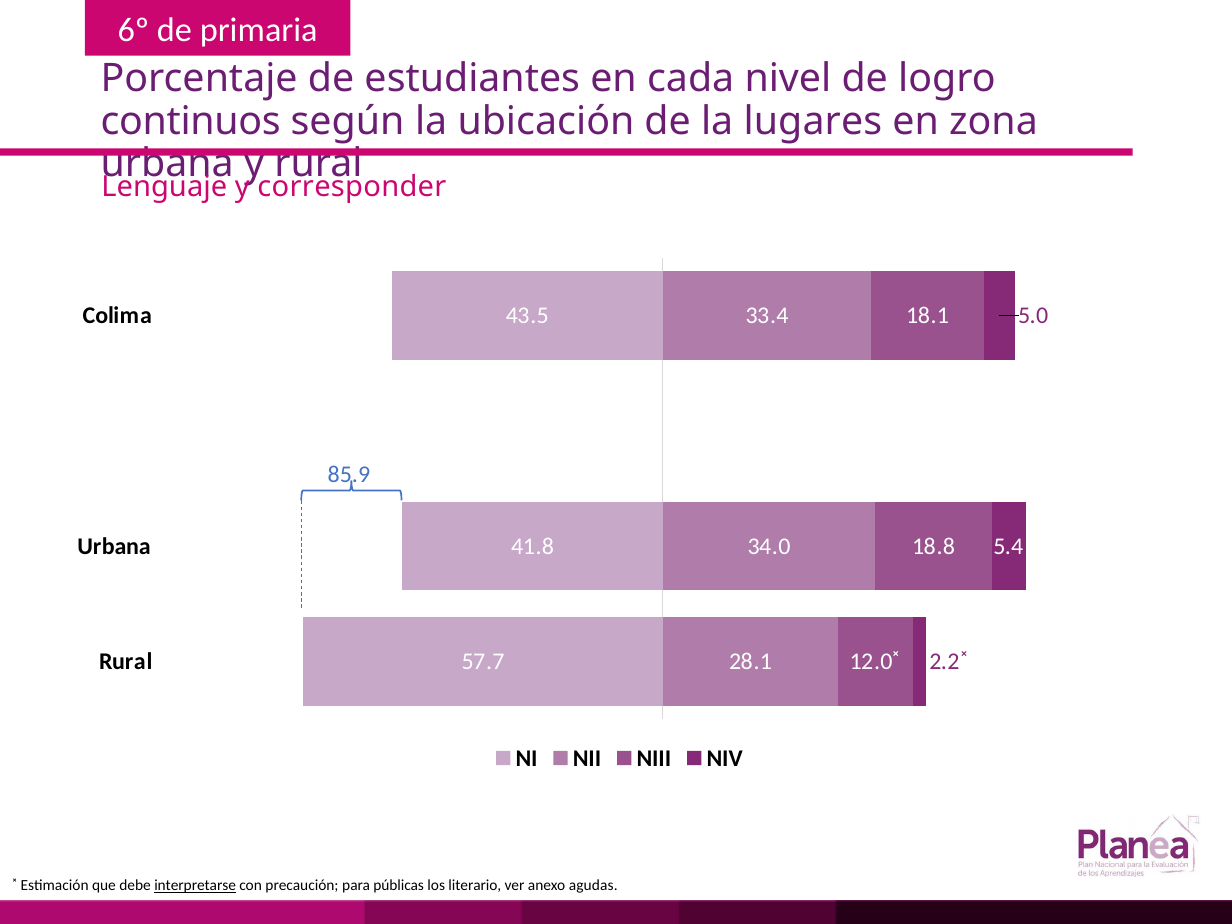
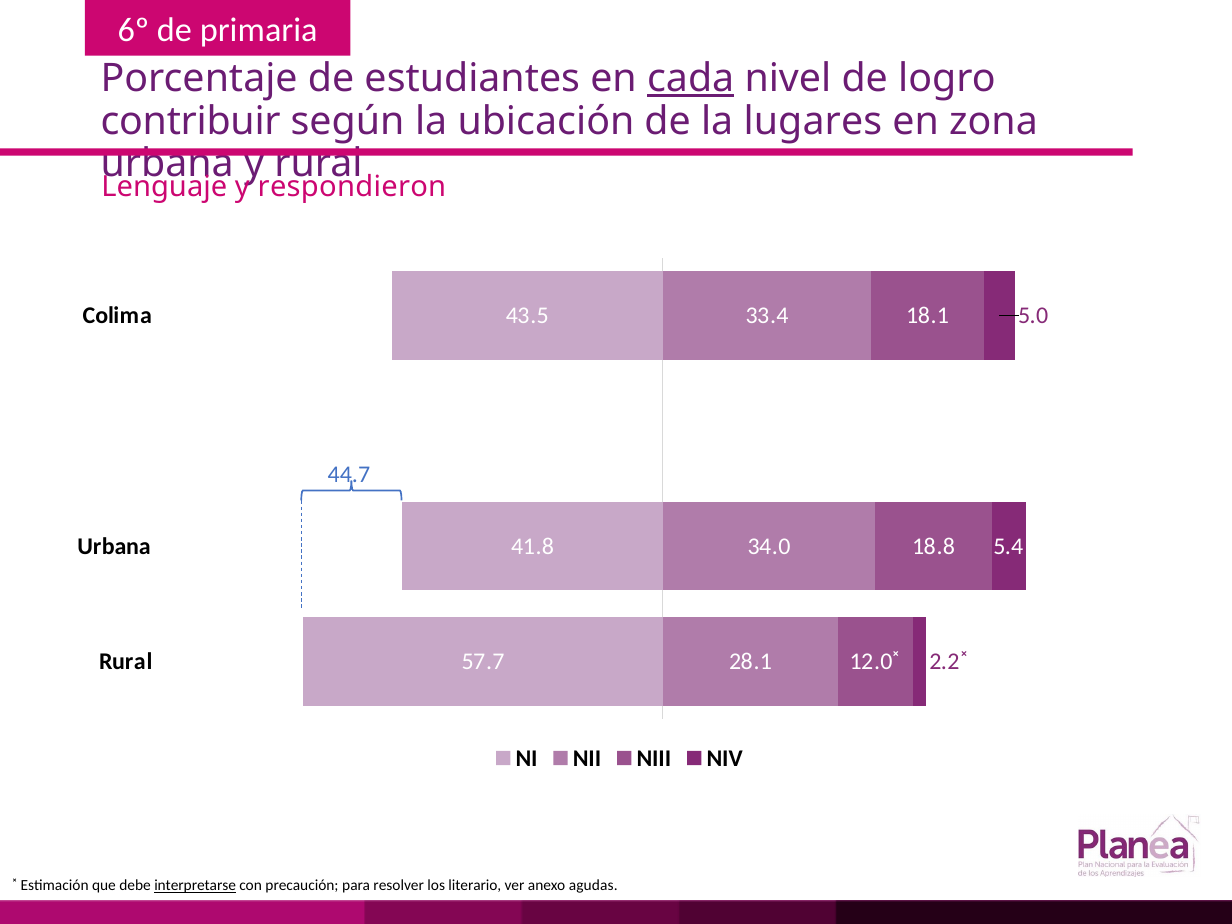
cada underline: none -> present (691, 79)
continuos: continuos -> contribuir (191, 121)
corresponder: corresponder -> respondieron (352, 187)
85.9: 85.9 -> 44.7 (349, 475)
públicas: públicas -> resolver (399, 886)
